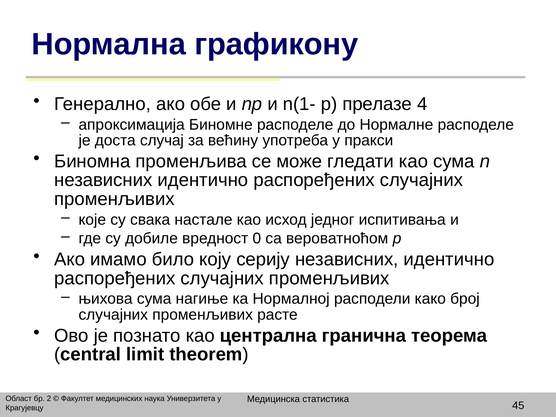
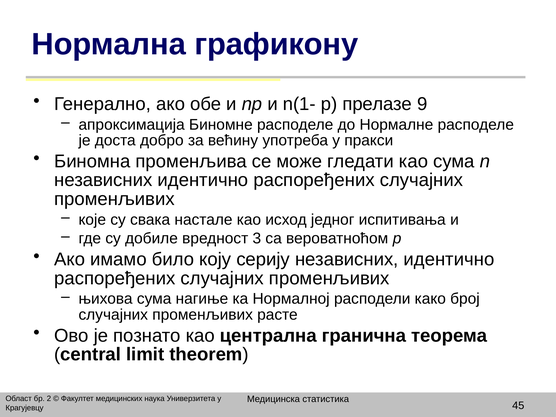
4: 4 -> 9 (422, 104)
случај: случај -> добро (162, 140)
0: 0 -> 3 (257, 238)
